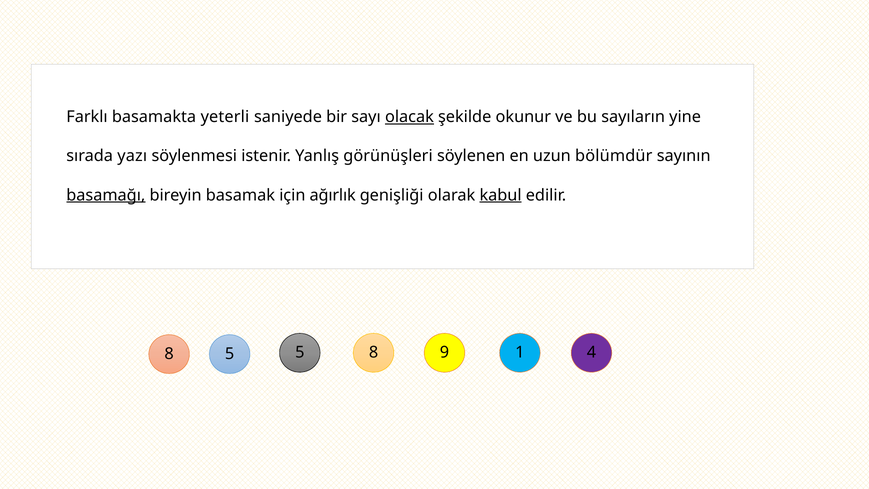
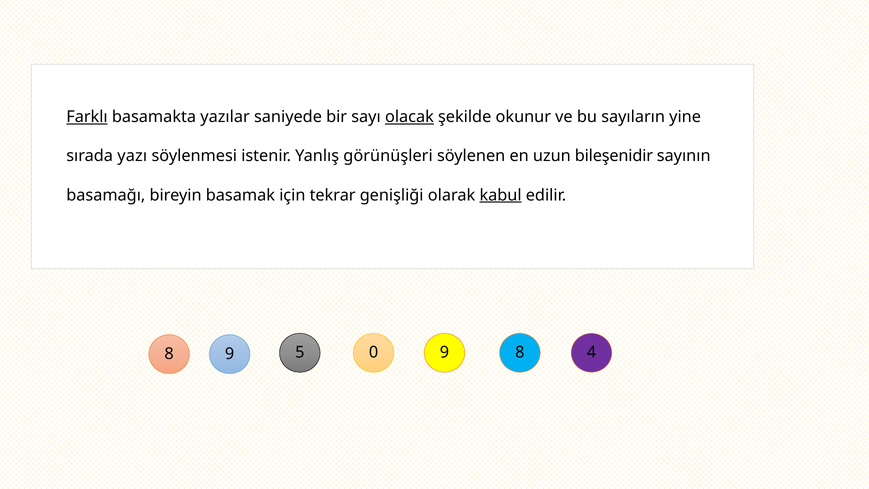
Farklı underline: none -> present (87, 117)
yeterli: yeterli -> yazılar (225, 117)
bölümdür: bölümdür -> bileşenidir (614, 156)
basamağı underline: present -> none (106, 195)
ağırlık: ağırlık -> tekrar (333, 195)
8 5: 5 -> 9 (230, 354)
5 8: 8 -> 0 (374, 352)
9 1: 1 -> 8 (520, 352)
